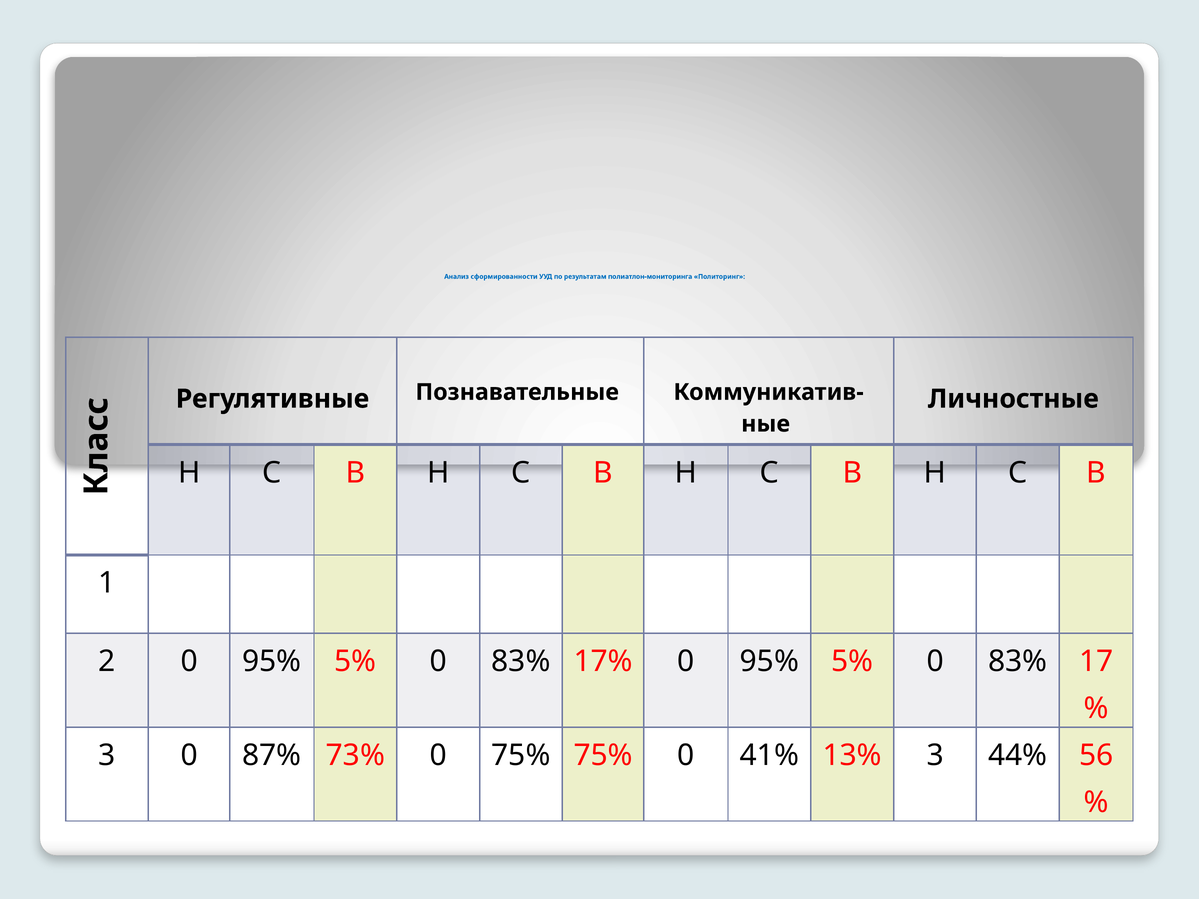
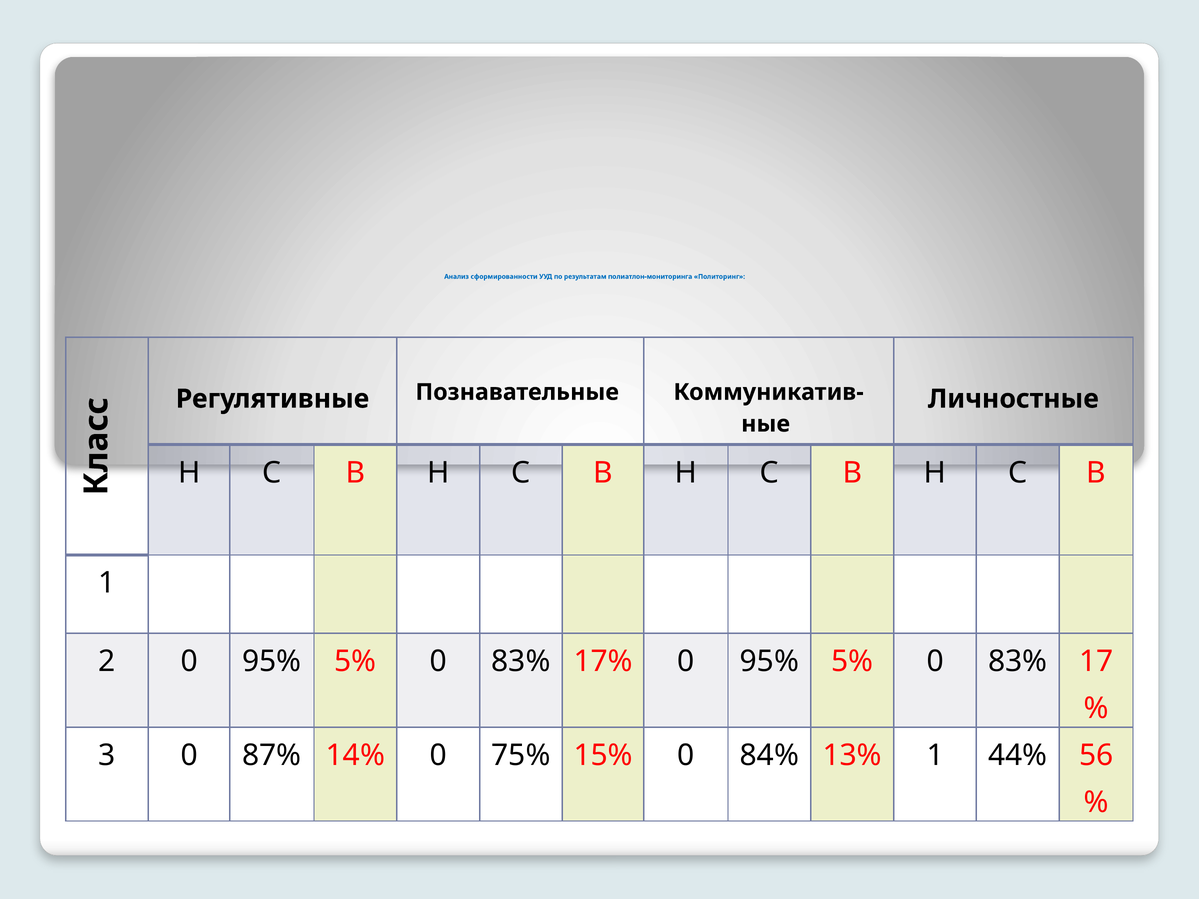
73%: 73% -> 14% (355, 756)
75% 75%: 75% -> 15% (603, 756)
41%: 41% -> 84% (769, 756)
13% 3: 3 -> 1 (935, 756)
